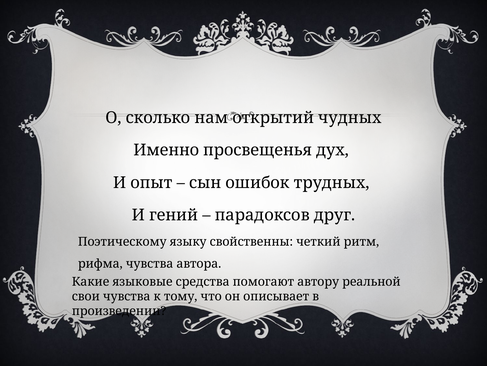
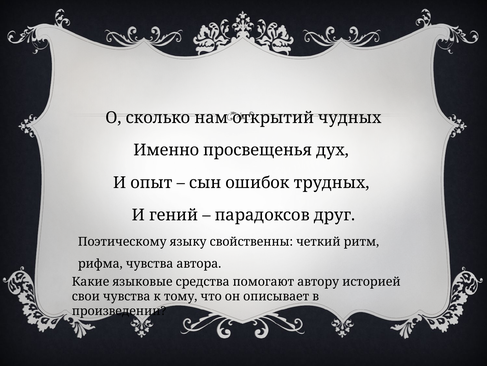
реальной: реальной -> историей (371, 281)
